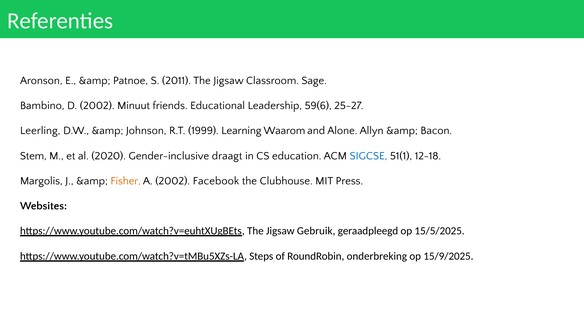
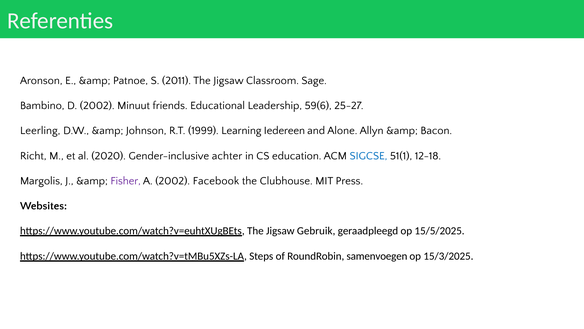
Waarom: Waarom -> Iedereen (284, 131)
Stem: Stem -> Richt (33, 156)
draagt: draagt -> achter (227, 156)
Fisher colour: orange -> purple (126, 181)
onderbreking: onderbreking -> samenvoegen (377, 256)
15/9/2025: 15/9/2025 -> 15/3/2025 (448, 256)
